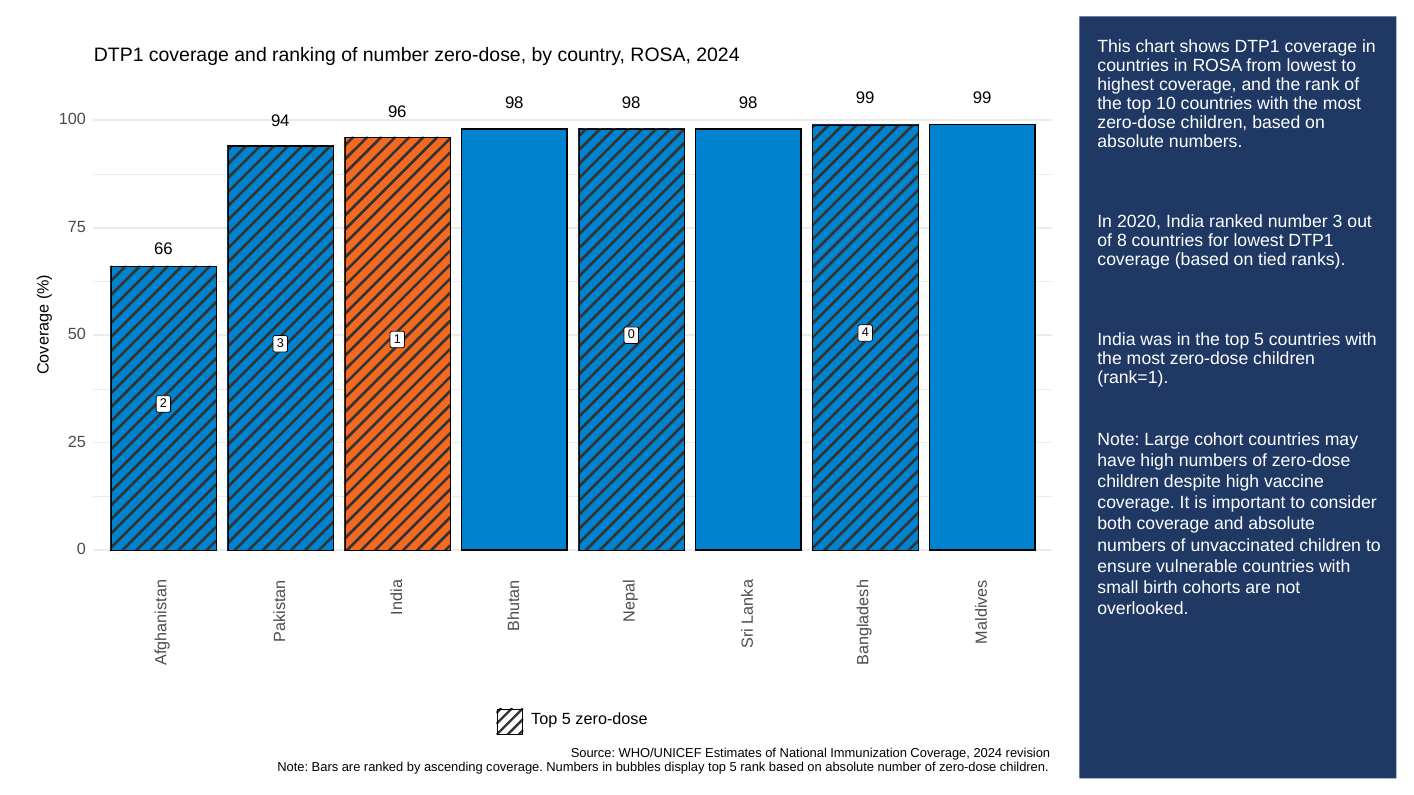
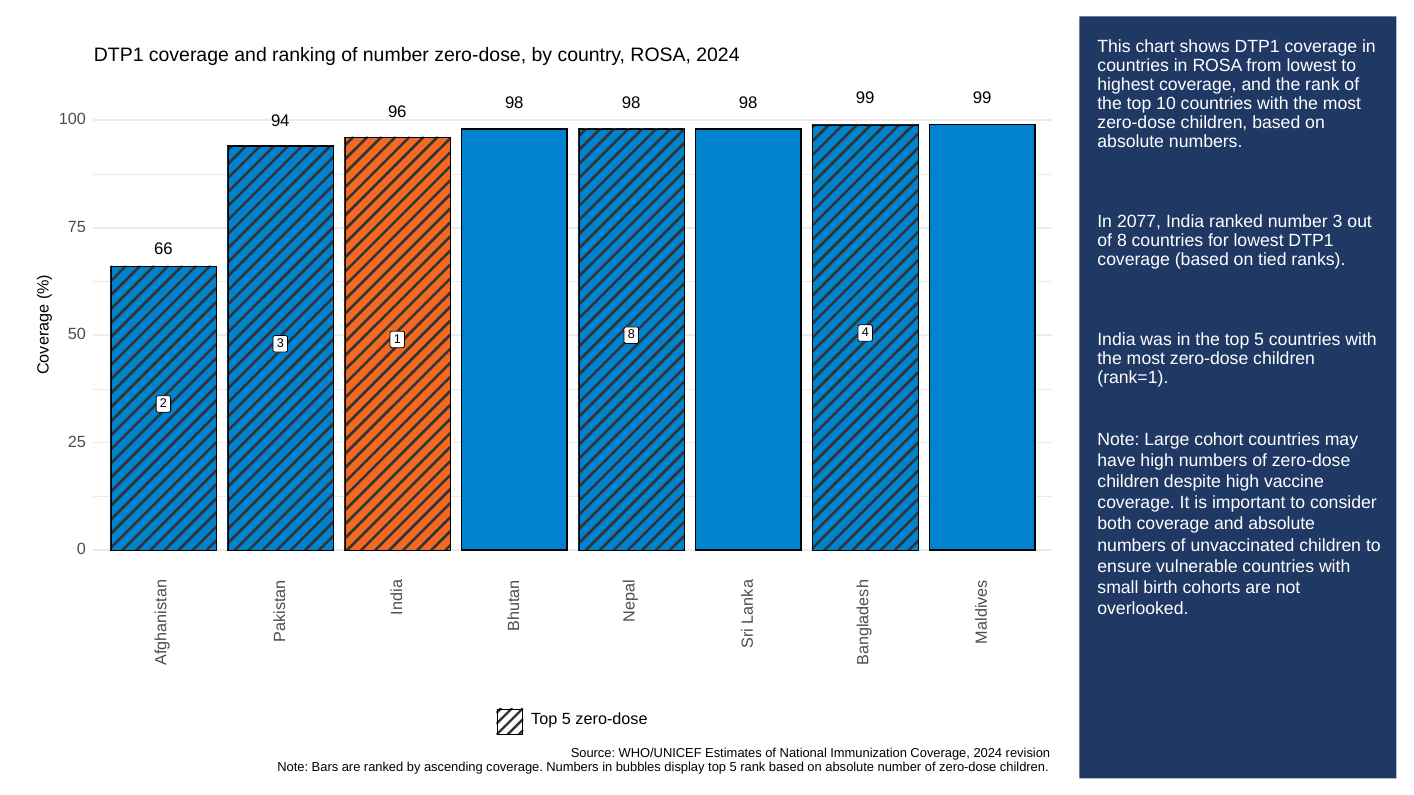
2020: 2020 -> 2077 (1139, 222)
1 0: 0 -> 8 (631, 335)
